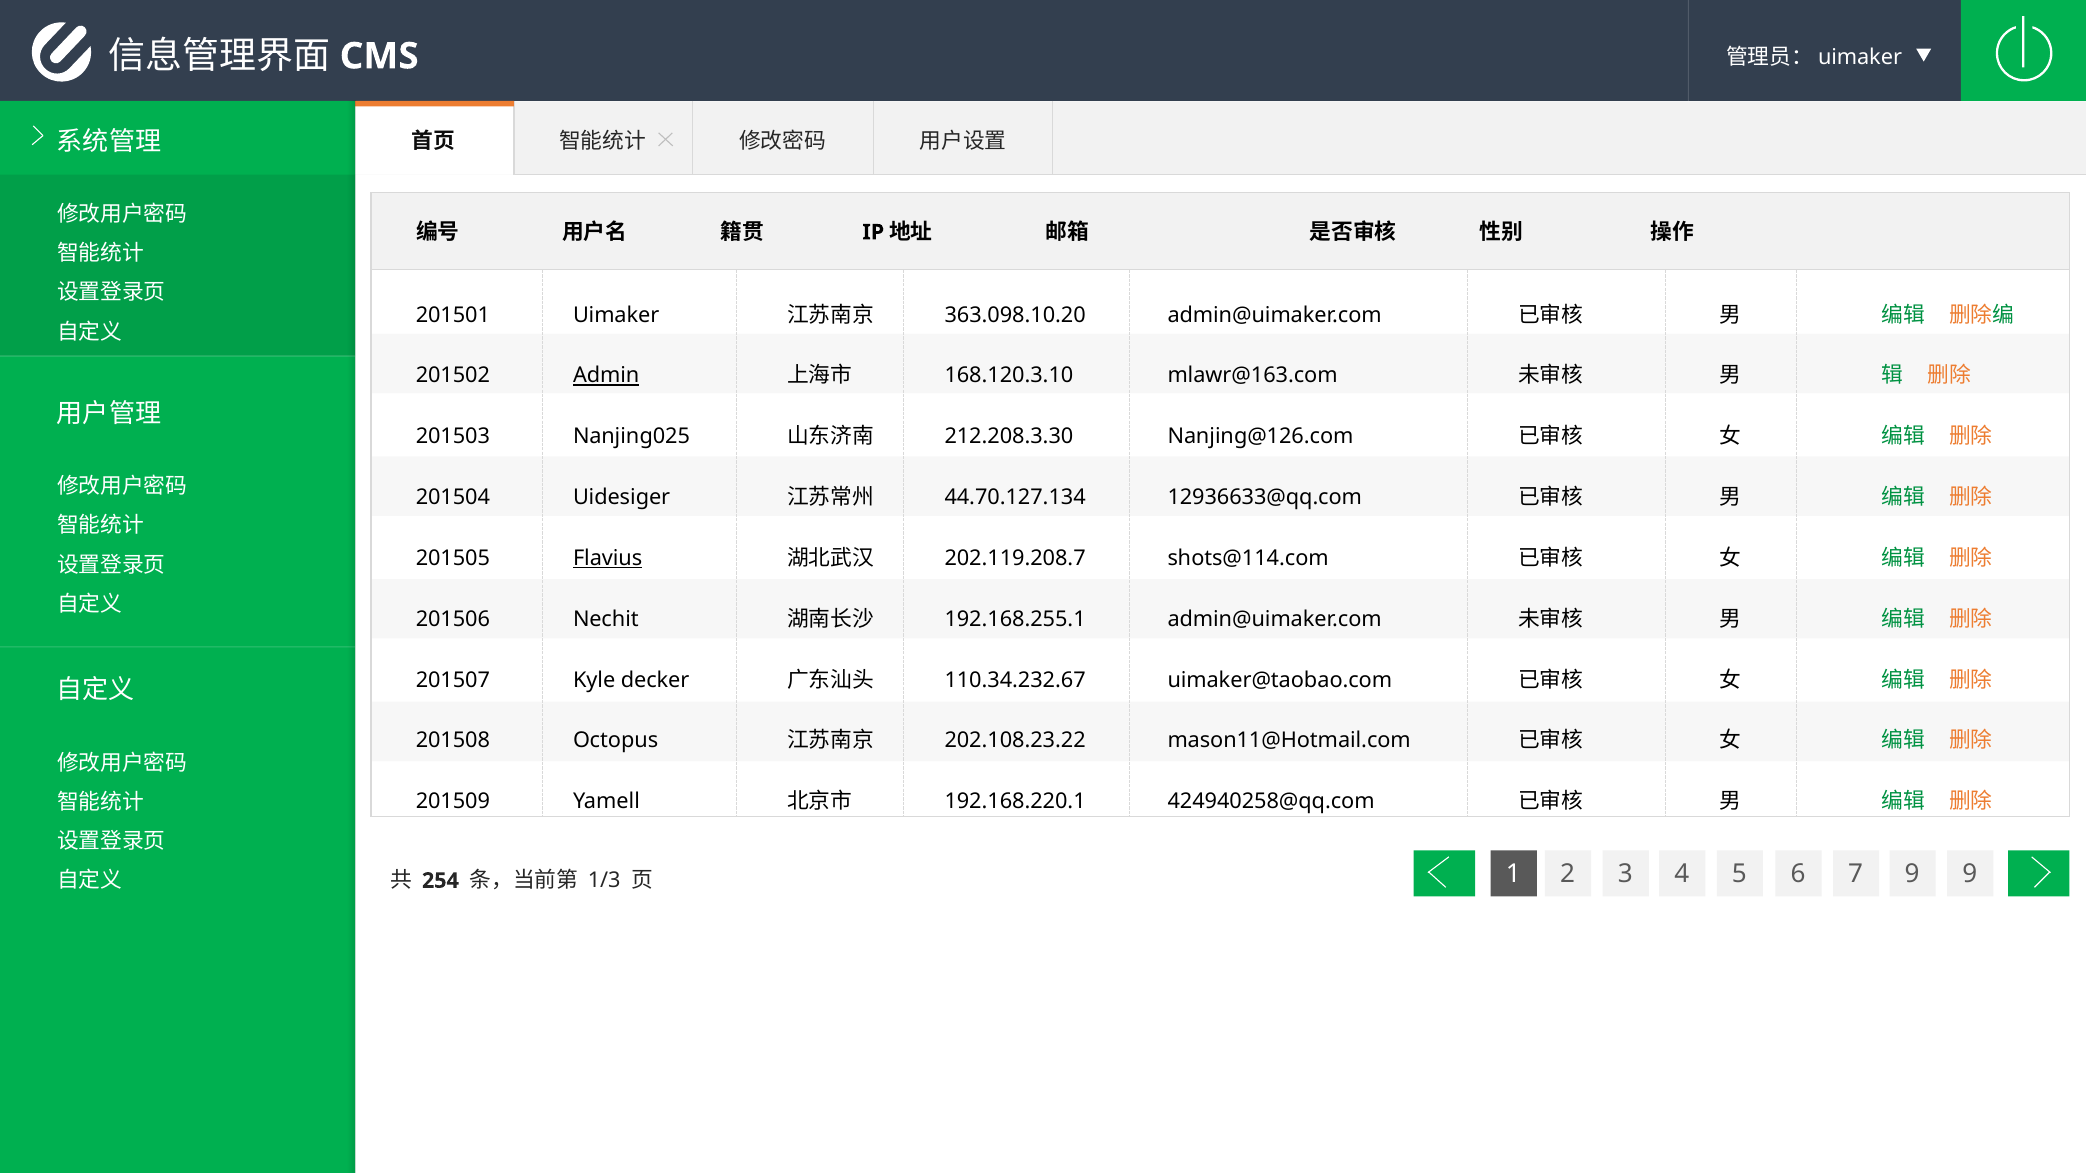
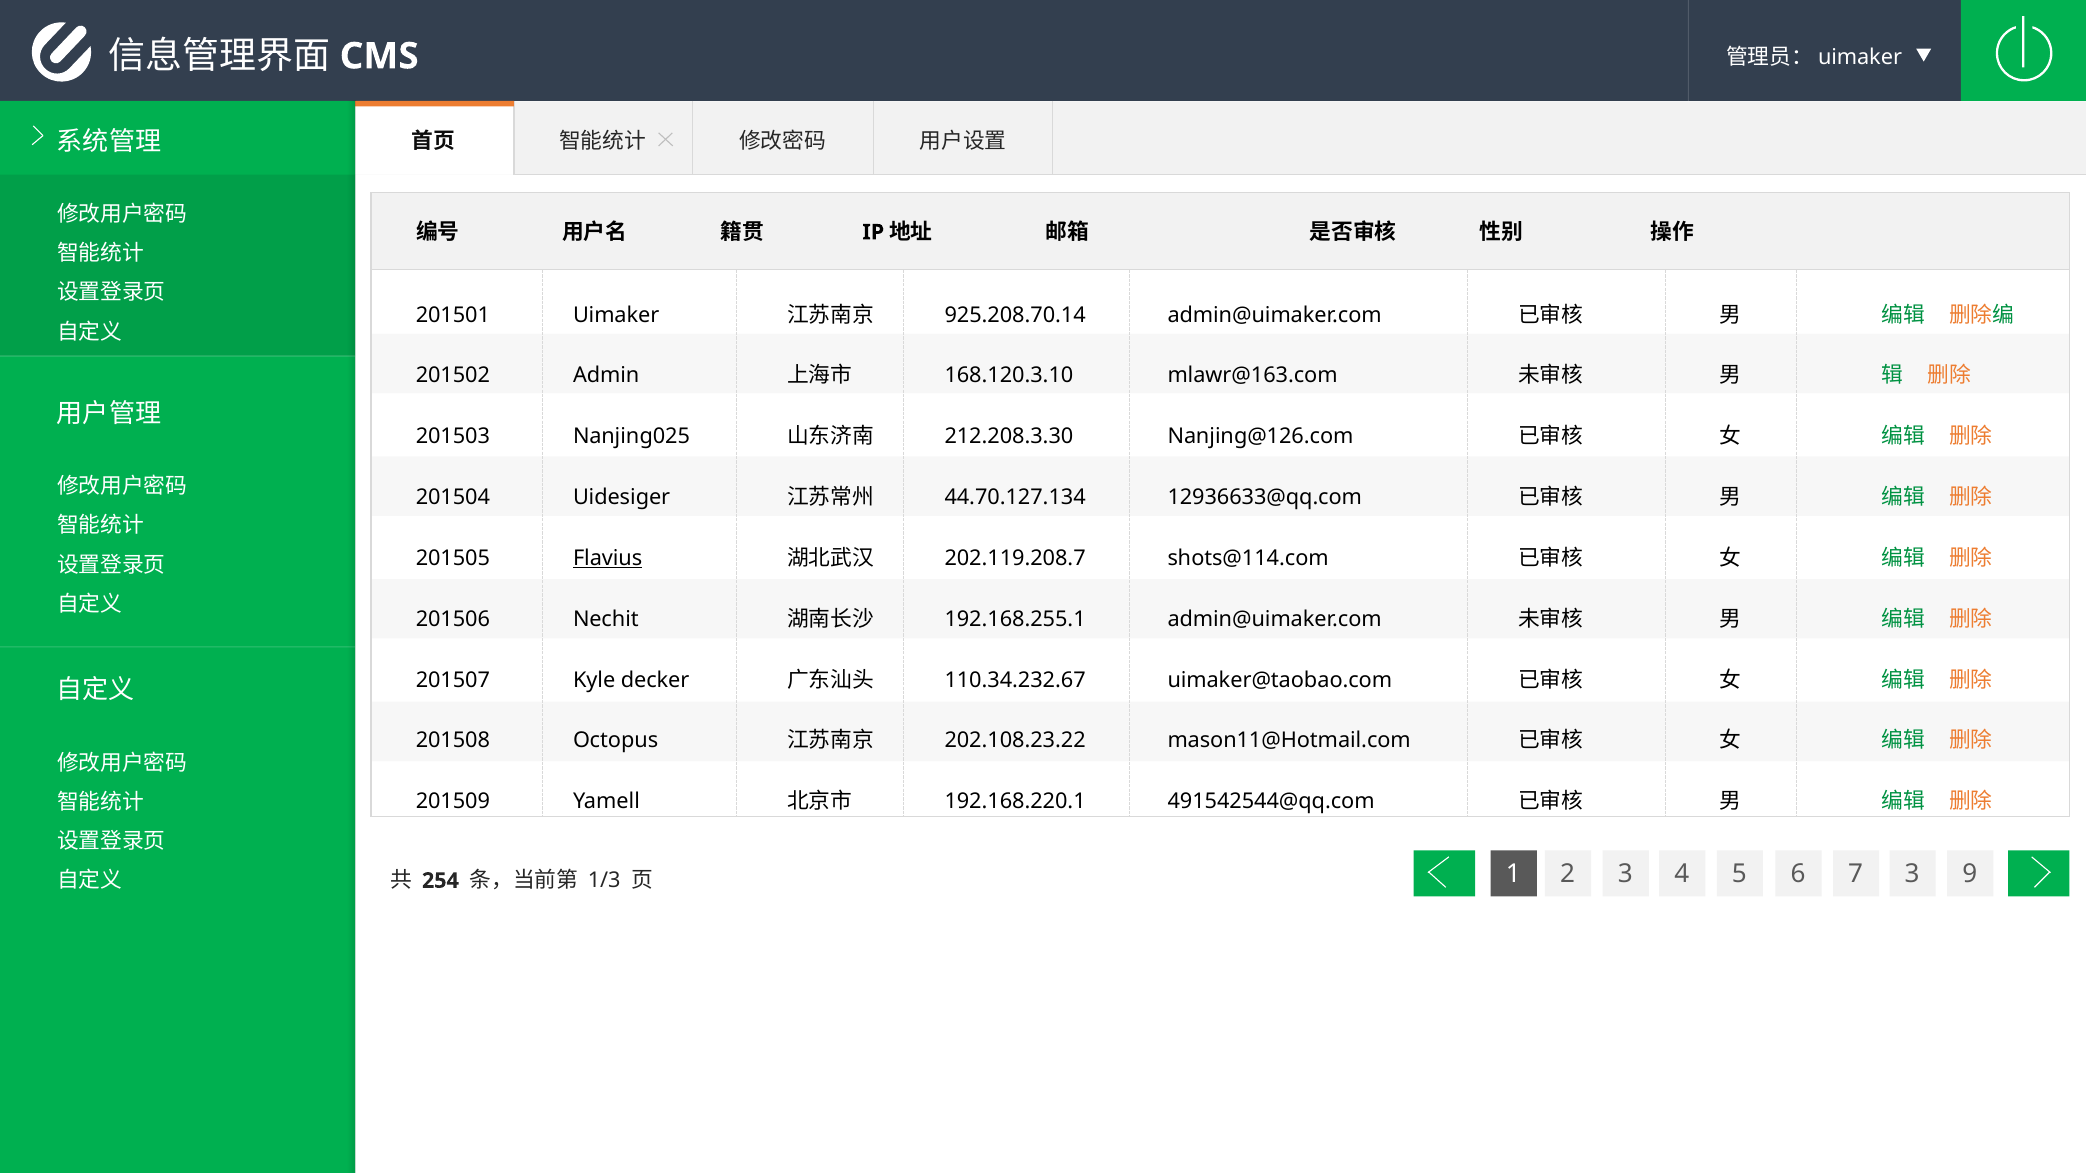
363.098.10.20: 363.098.10.20 -> 925.208.70.14 (1015, 315)
Admin underline: present -> none (606, 376)
424940258@qq.com: 424940258@qq.com -> 491542544@qq.com (1271, 802)
7 9: 9 -> 3 (1912, 874)
